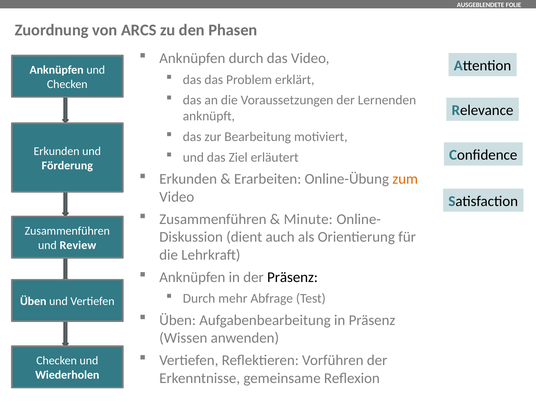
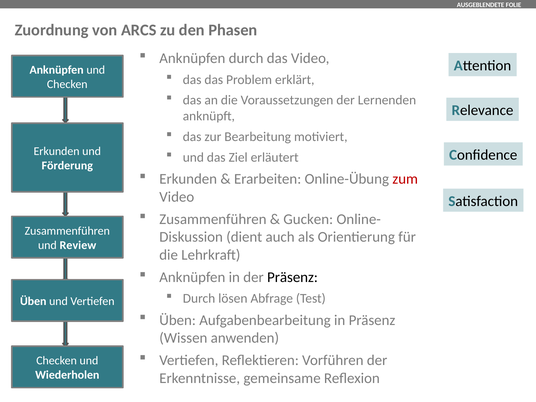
zum colour: orange -> red (405, 179)
Minute: Minute -> Gucken (308, 219)
mehr: mehr -> lösen (233, 299)
